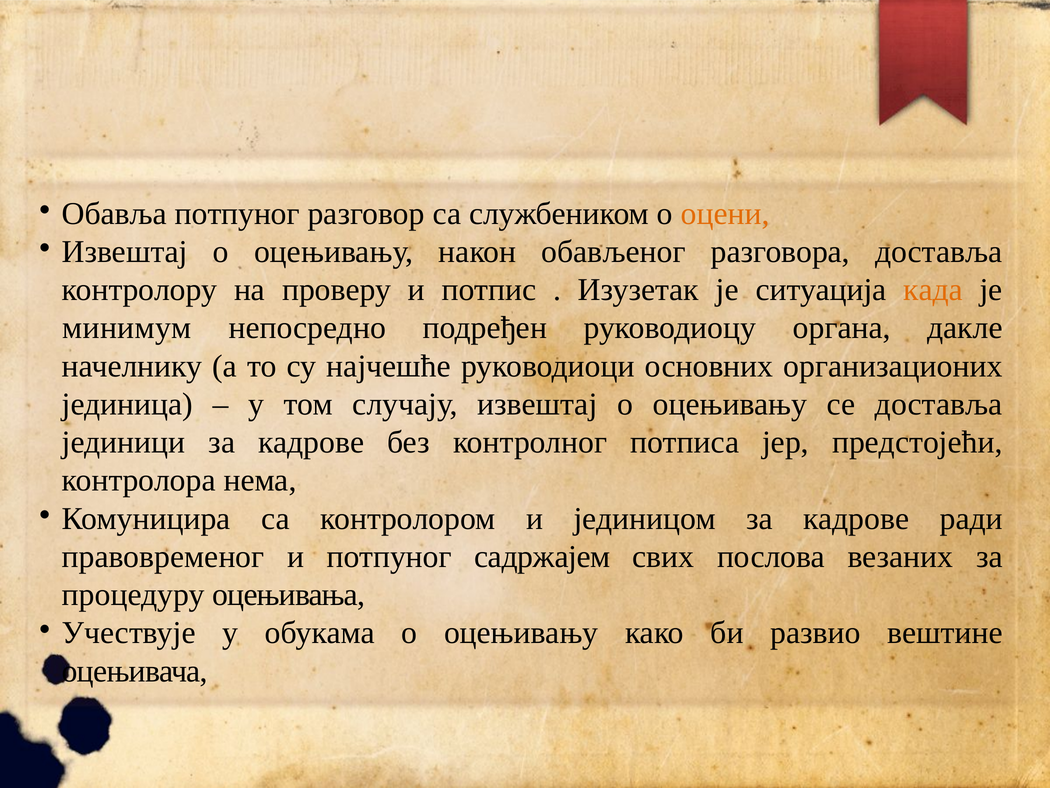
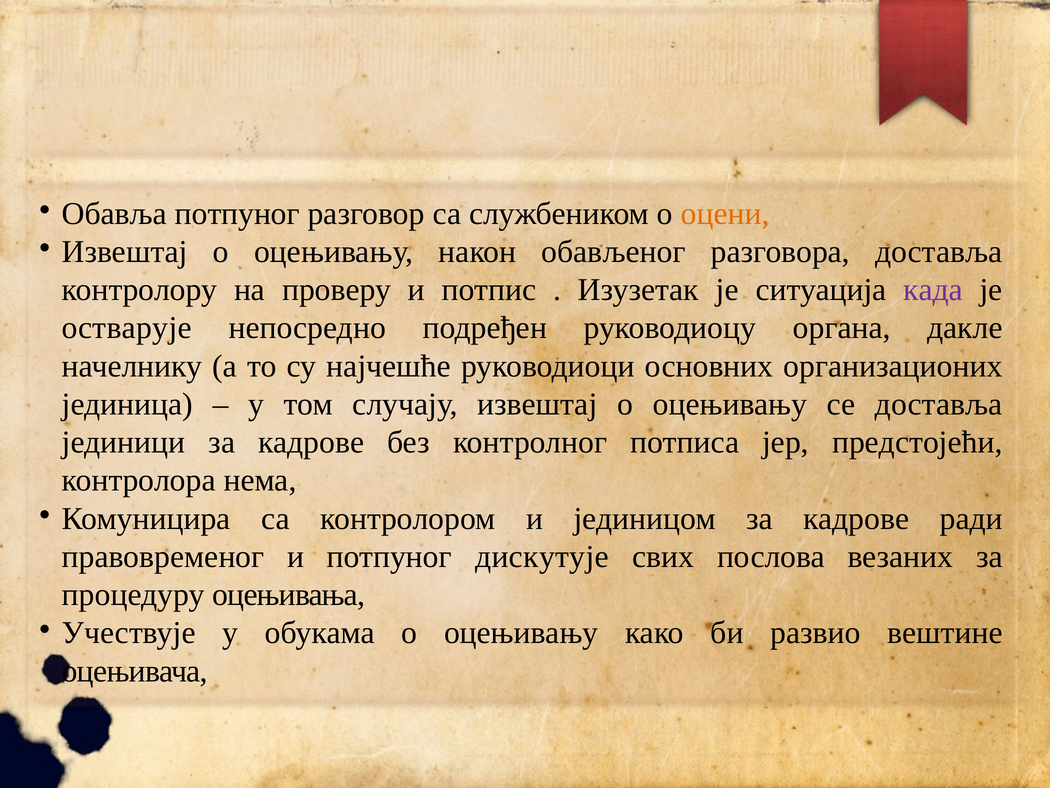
када colour: orange -> purple (933, 290)
минимум: минимум -> остварује (127, 328)
садржајем: садржајем -> дискутује (542, 556)
